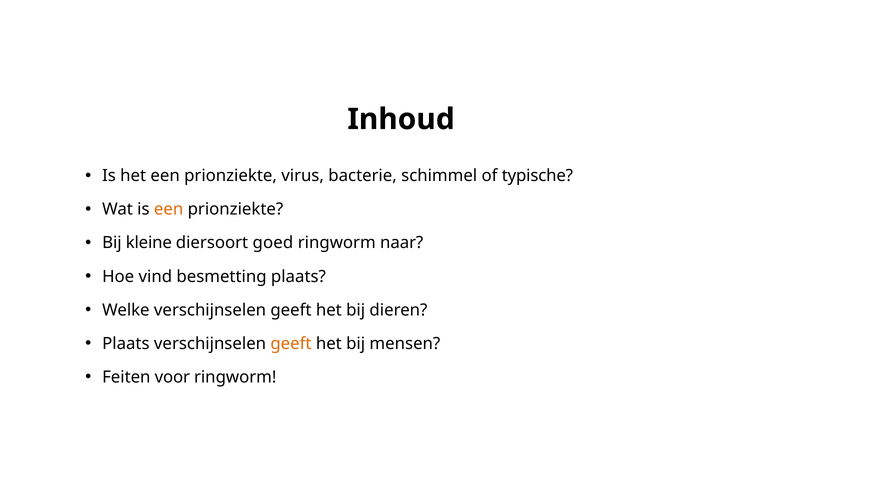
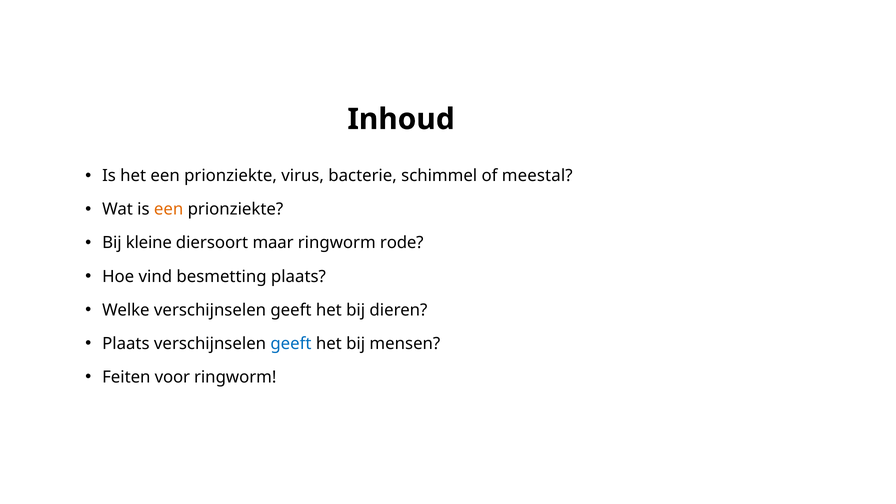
typische: typische -> meestal (537, 176)
goed: goed -> maar (273, 243)
naar: naar -> rode (402, 243)
geeft colour: orange -> blue (291, 343)
